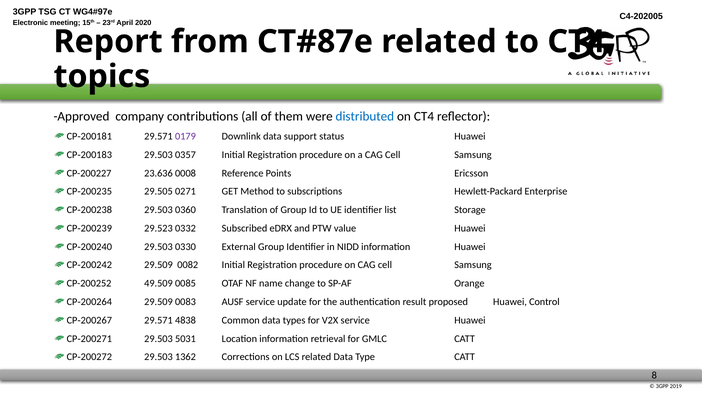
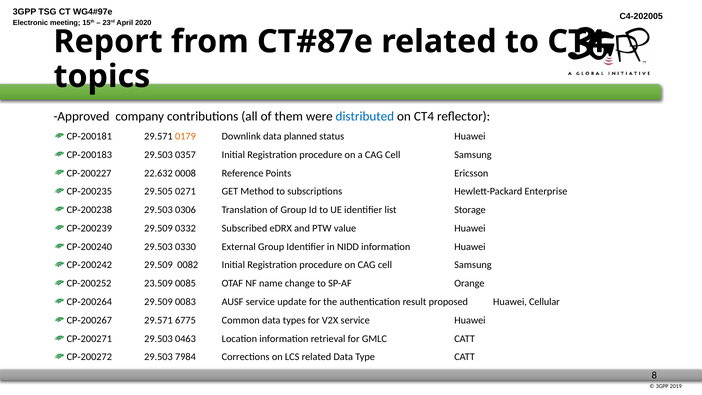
0179 colour: purple -> orange (185, 136)
support: support -> planned (300, 136)
23.636: 23.636 -> 22.632 (158, 173)
0360: 0360 -> 0306 (185, 210)
29.523: 29.523 -> 29.509 (158, 228)
49.509: 49.509 -> 23.509 (158, 283)
Control: Control -> Cellular (544, 302)
4838: 4838 -> 6775 (185, 320)
5031: 5031 -> 0463 (185, 339)
1362: 1362 -> 7984 (185, 357)
